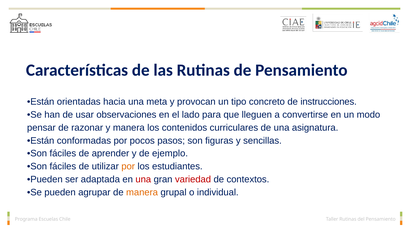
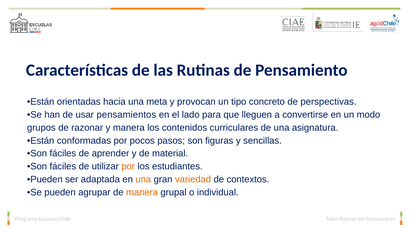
instrucciones: instrucciones -> perspectivas (329, 102)
observaciones: observaciones -> pensamientos (126, 115)
pensar: pensar -> grupos (41, 128)
ejemplo: ejemplo -> material (170, 154)
una colour: red -> orange (143, 180)
variedad colour: red -> orange (193, 180)
